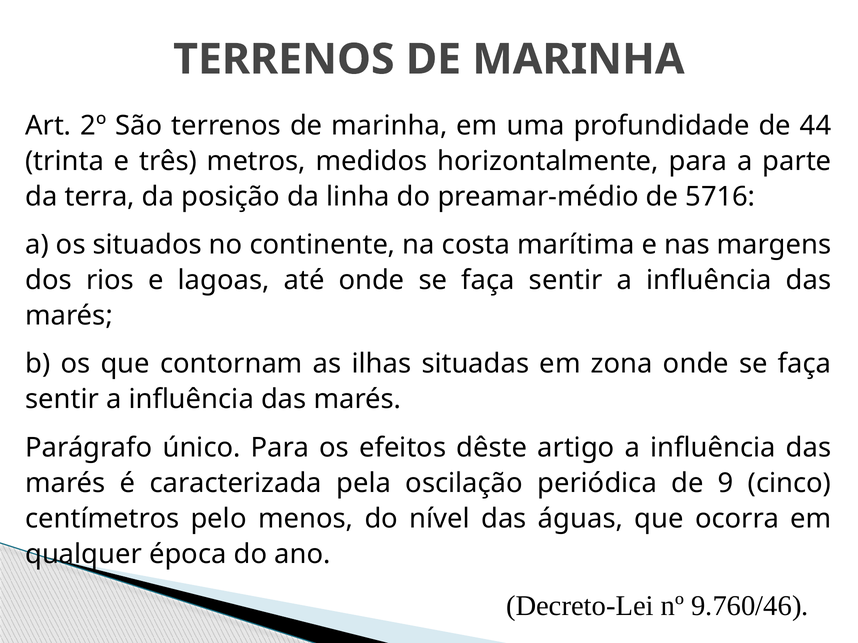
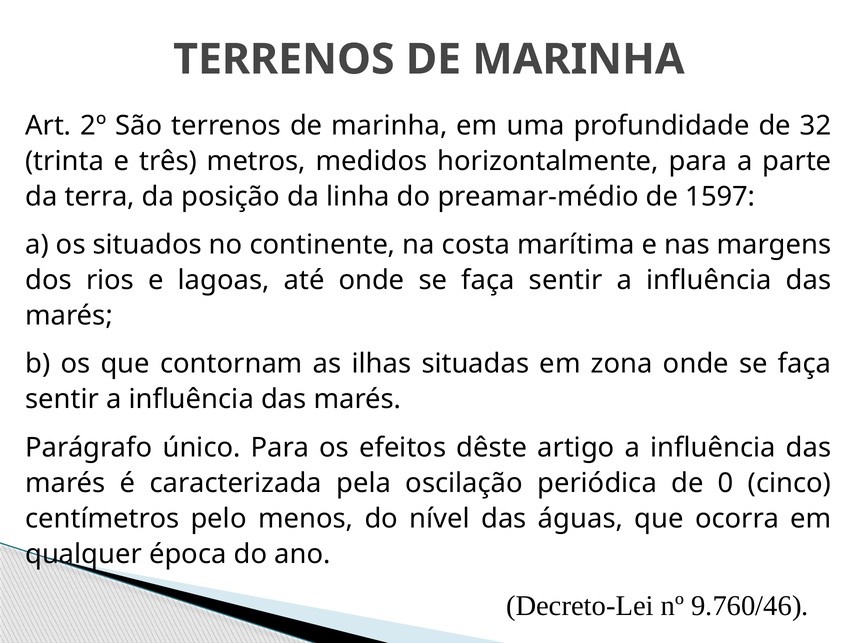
44: 44 -> 32 (816, 126)
5716: 5716 -> 1597 (720, 197)
9: 9 -> 0 (726, 483)
